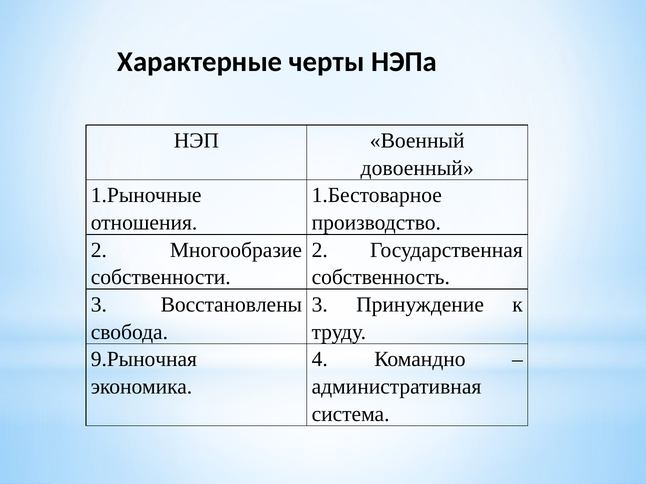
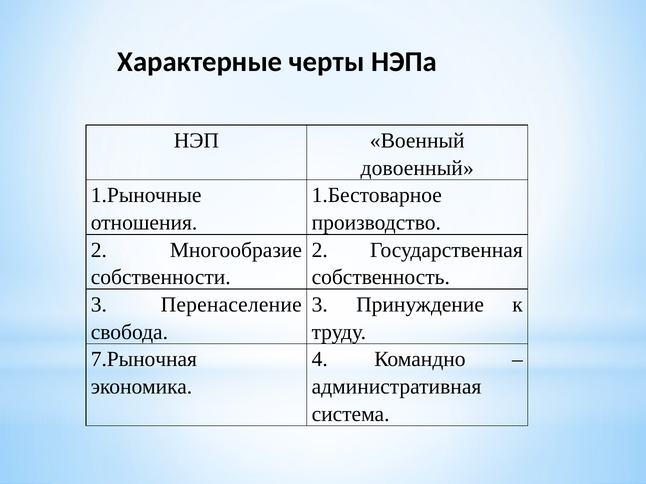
Восстановлены: Восстановлены -> Перенаселение (231, 305)
9.Рыночная: 9.Рыночная -> 7.Рыночная (144, 360)
